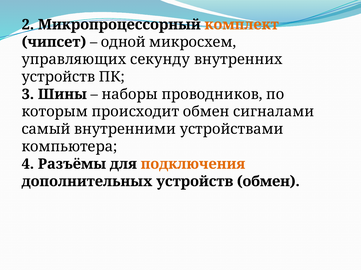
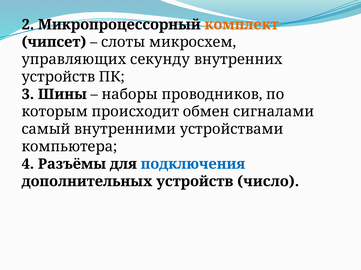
одной: одной -> слоты (123, 42)
подключения colour: orange -> blue (193, 164)
устройств обмен: обмен -> число (268, 182)
